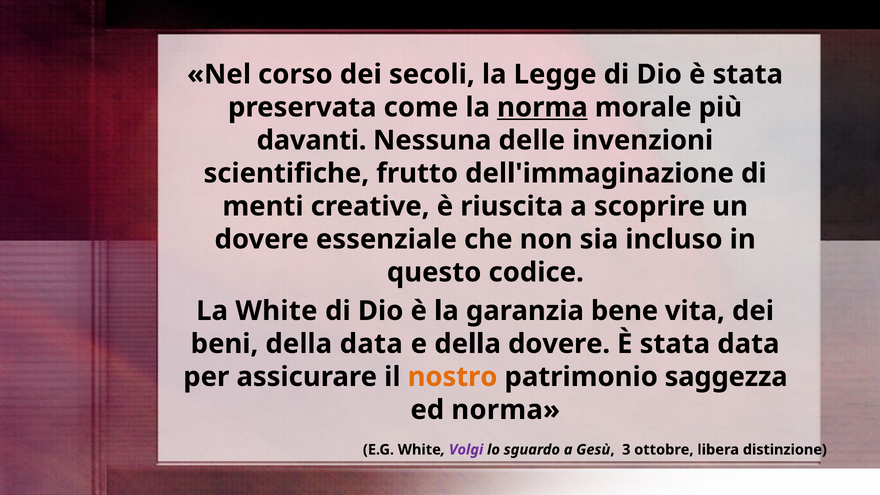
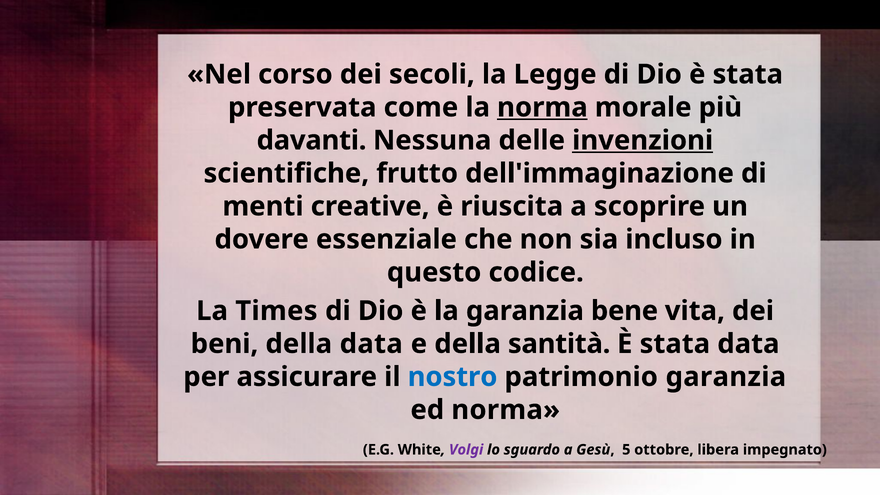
invenzioni underline: none -> present (643, 140)
La White: White -> Times (276, 311)
della dovere: dovere -> santità (559, 344)
nostro colour: orange -> blue (453, 377)
patrimonio saggezza: saggezza -> garanzia (726, 377)
3: 3 -> 5 (626, 450)
distinzione: distinzione -> impegnato (785, 450)
